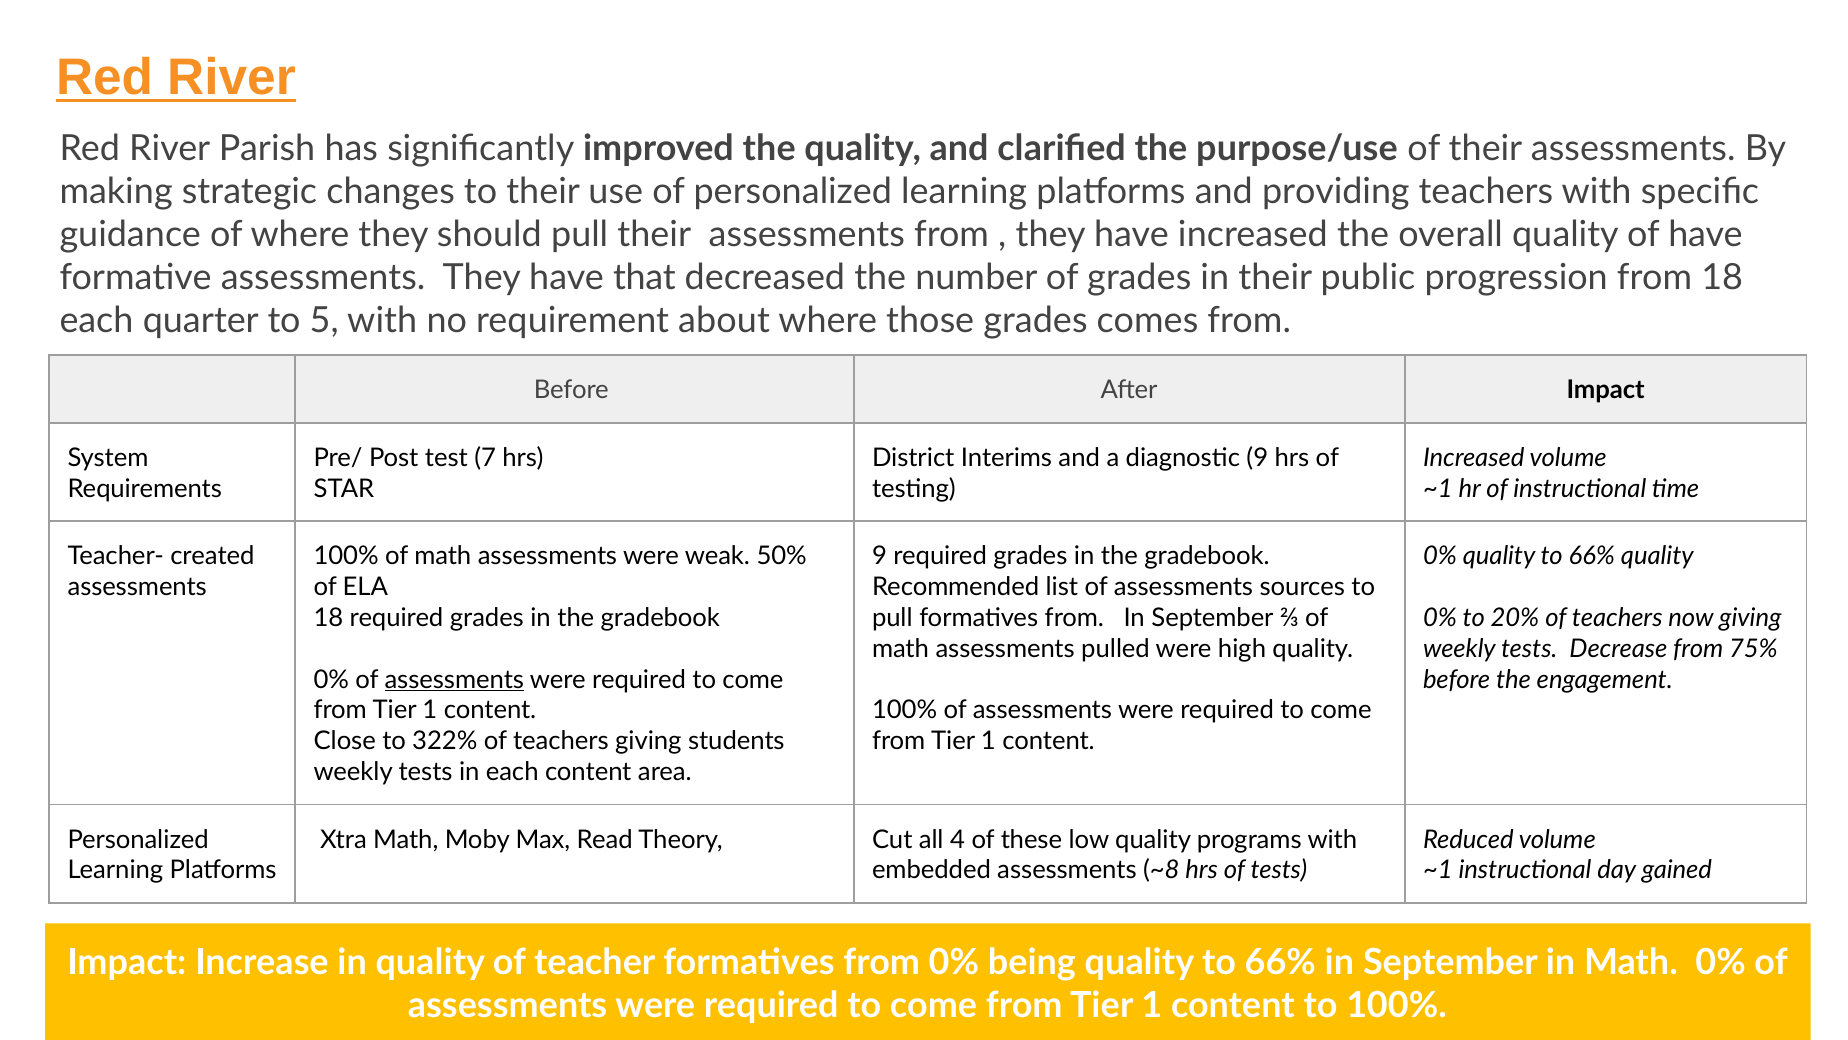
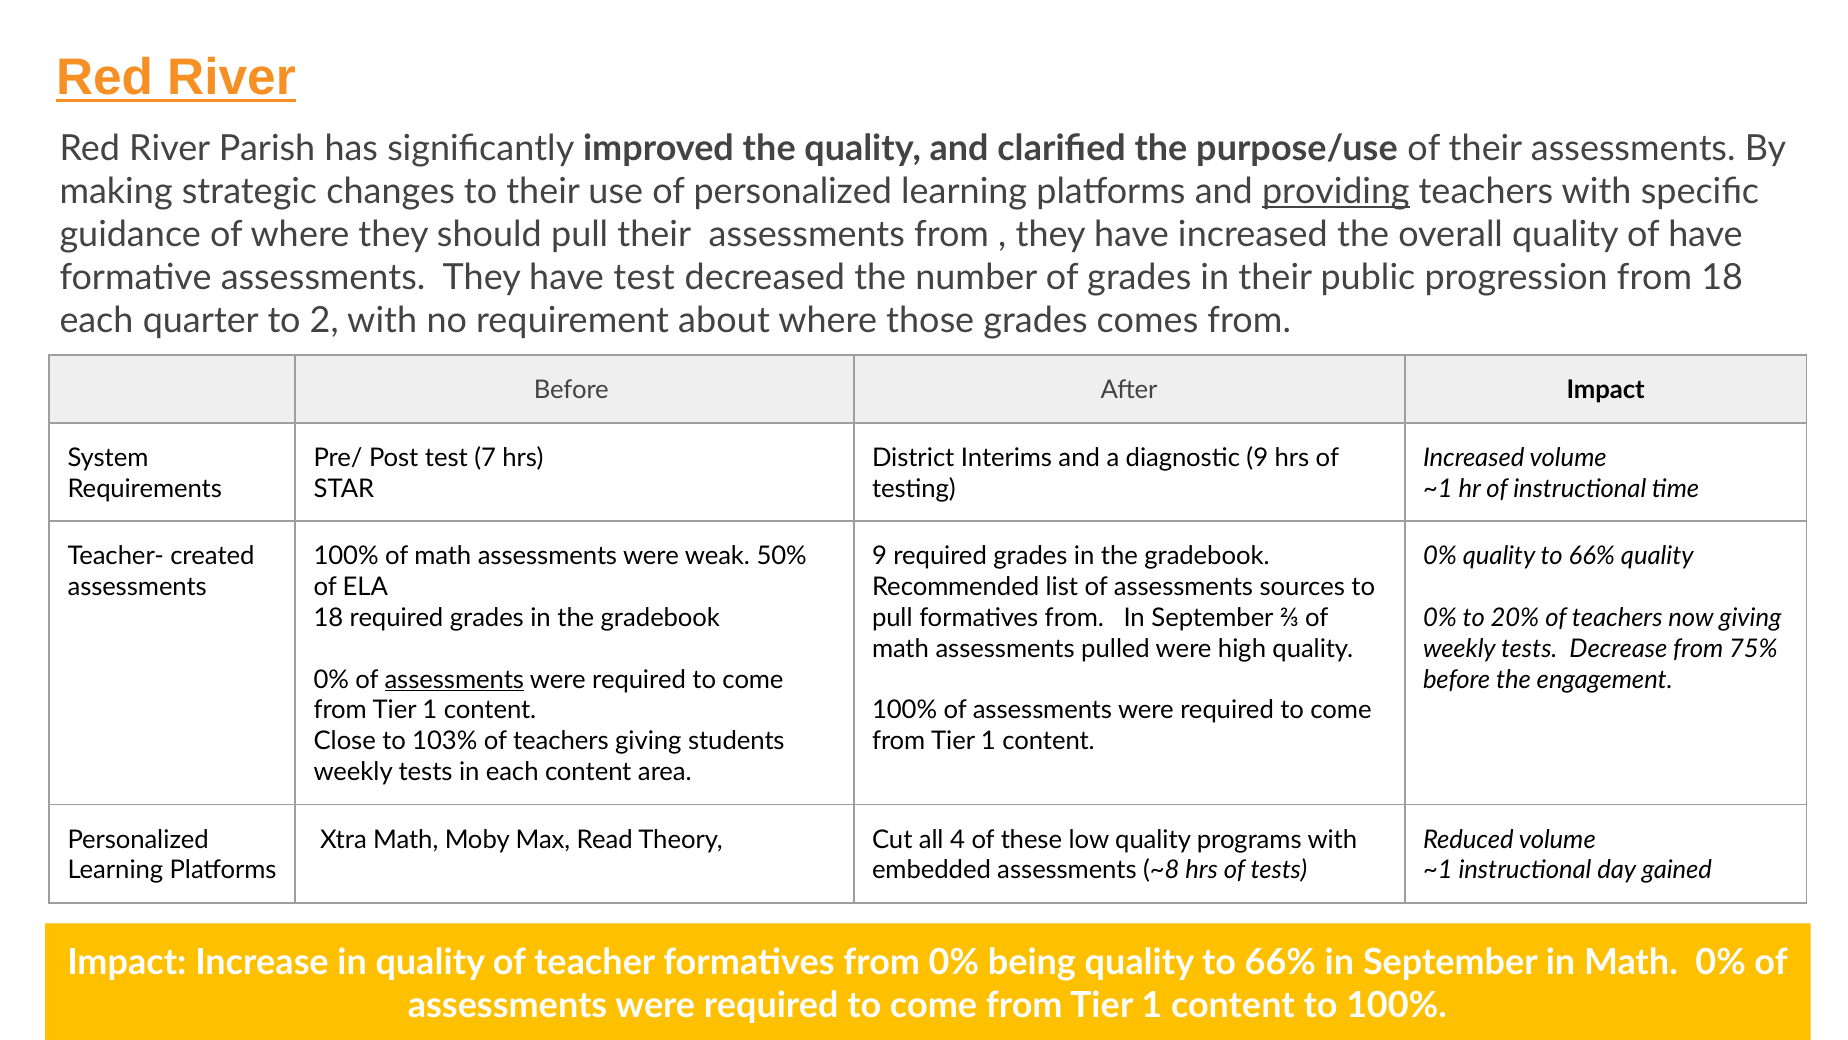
providing underline: none -> present (1336, 191)
have that: that -> test (644, 278)
5: 5 -> 2 (324, 321)
322%: 322% -> 103% (445, 741)
